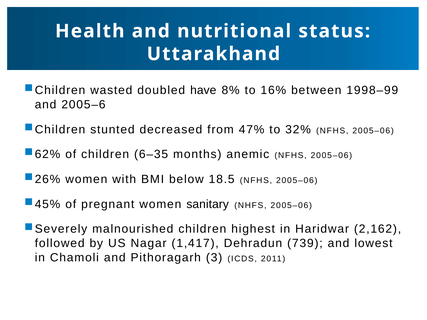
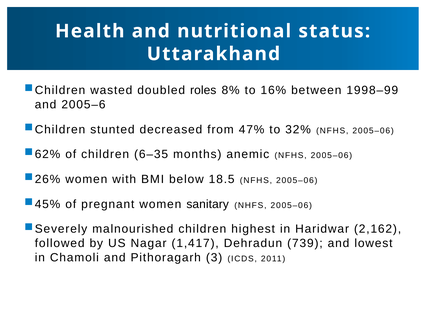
have: have -> roles (203, 90)
